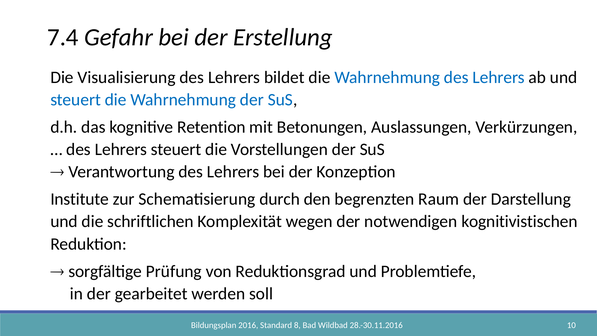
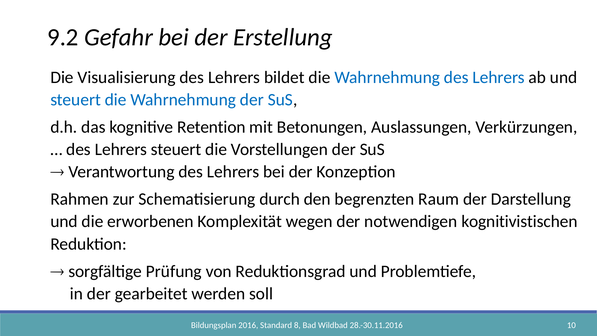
7.4: 7.4 -> 9.2 (63, 37)
Institute: Institute -> Rahmen (80, 199)
schriftlichen: schriftlichen -> erworbenen (151, 221)
